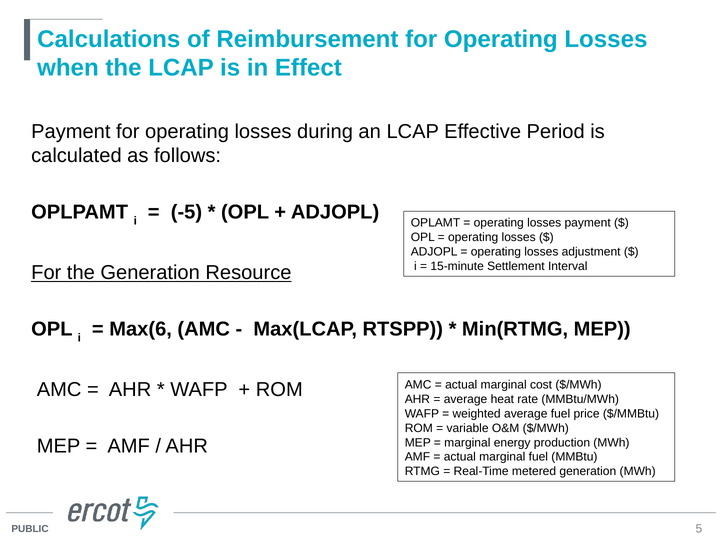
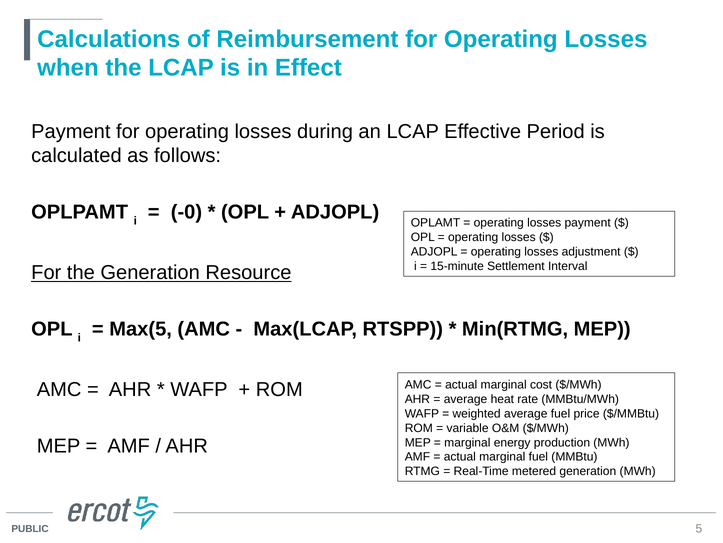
-5: -5 -> -0 (186, 212)
Max(6: Max(6 -> Max(5 (141, 329)
